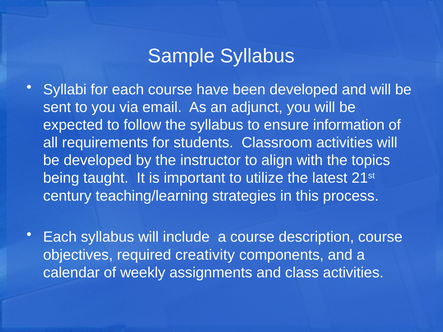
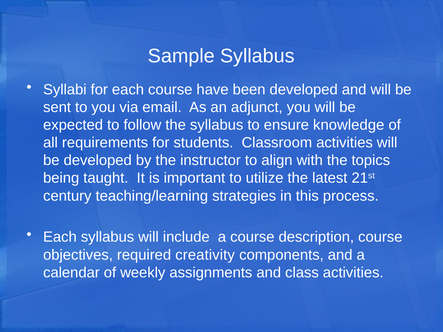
information: information -> knowledge (349, 125)
